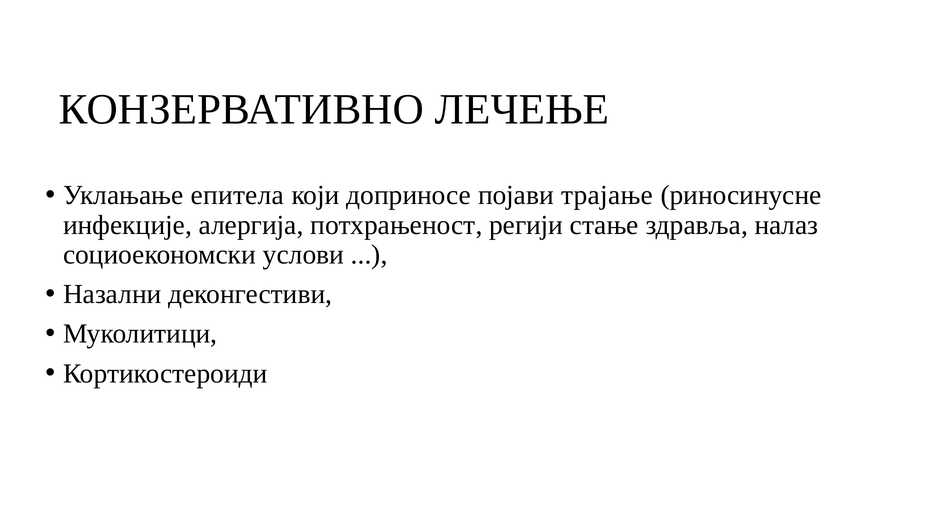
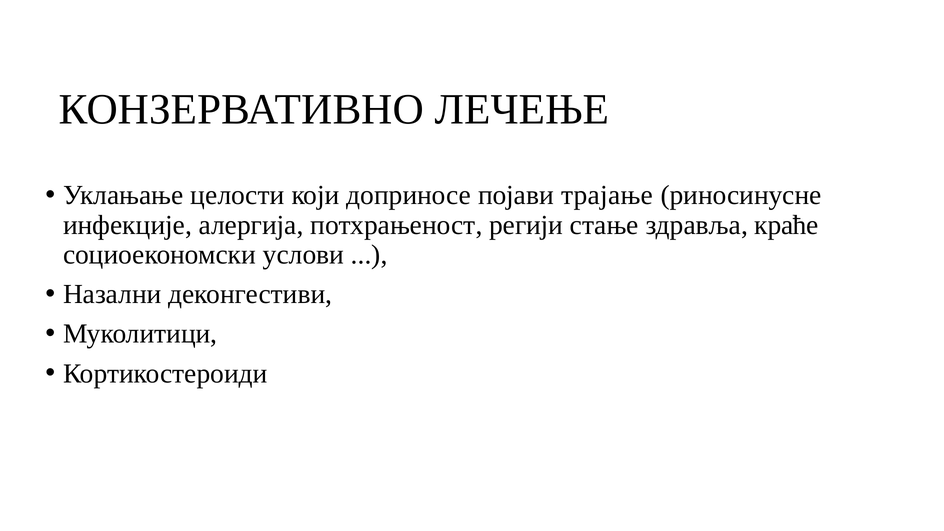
епитела: епитела -> целости (238, 195)
налаз: налаз -> краће (787, 225)
